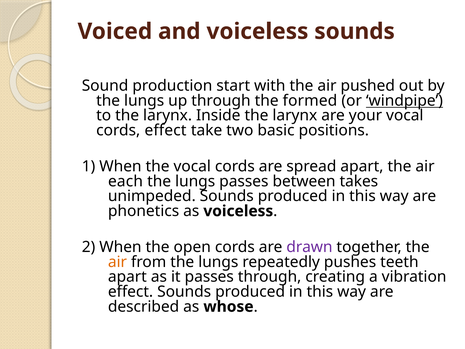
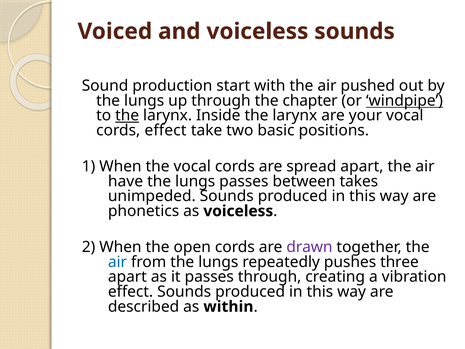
formed: formed -> chapter (310, 101)
the underline: none -> present (127, 115)
each: each -> have (126, 181)
air colour: orange -> blue (117, 262)
teeth: teeth -> three (399, 262)
whose: whose -> within (228, 306)
